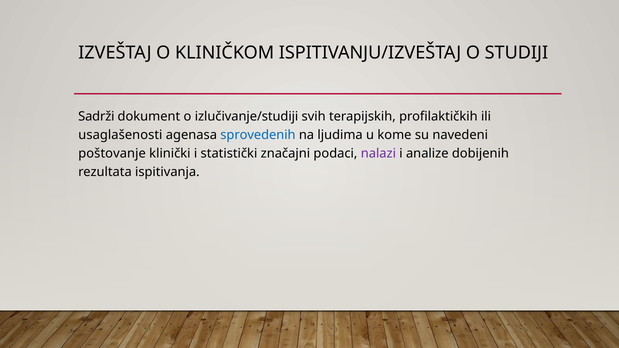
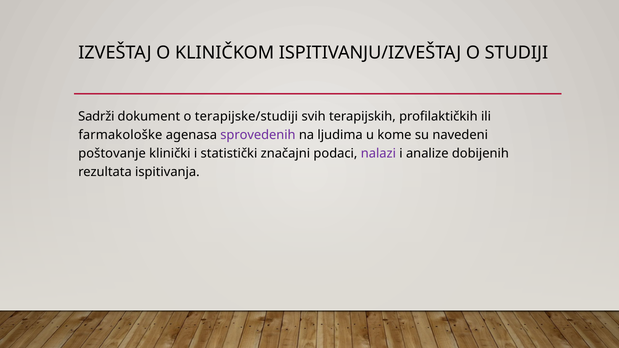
izlučivanje/studiji: izlučivanje/studiji -> terapijske/studiji (246, 116)
usaglašenosti: usaglašenosti -> farmakološke (120, 135)
sprovedenih colour: blue -> purple (258, 135)
